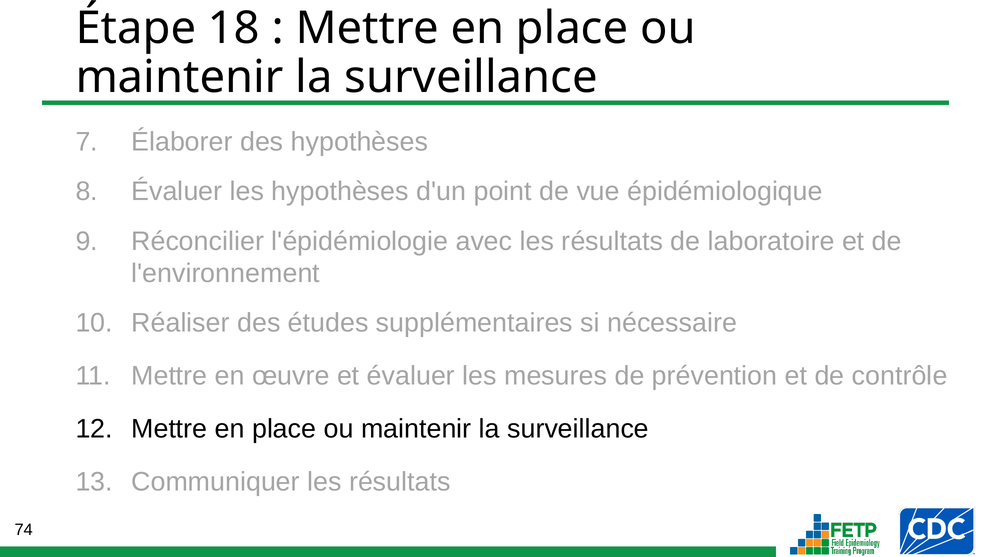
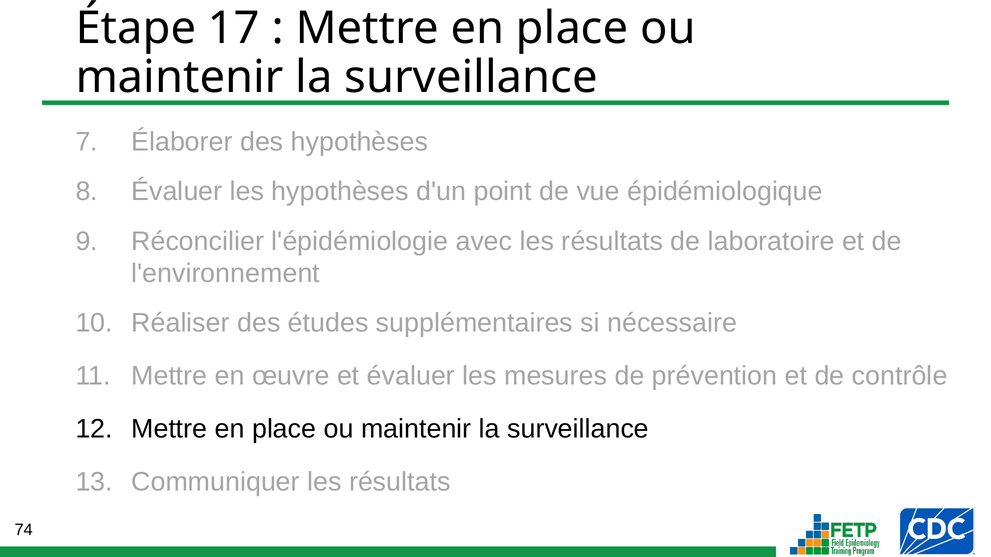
18: 18 -> 17 (234, 29)
